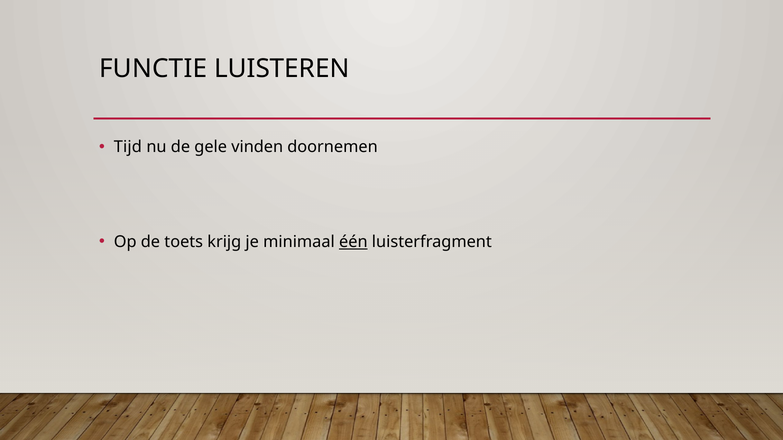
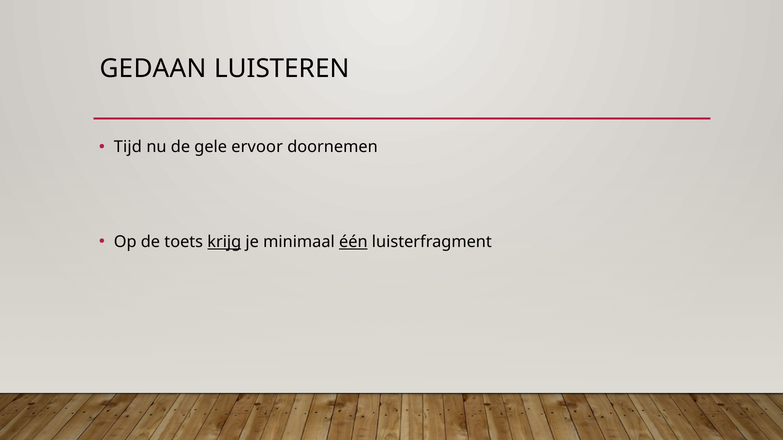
FUNCTIE: FUNCTIE -> GEDAAN (153, 69)
vinden: vinden -> ervoor (257, 147)
krijg underline: none -> present (224, 242)
